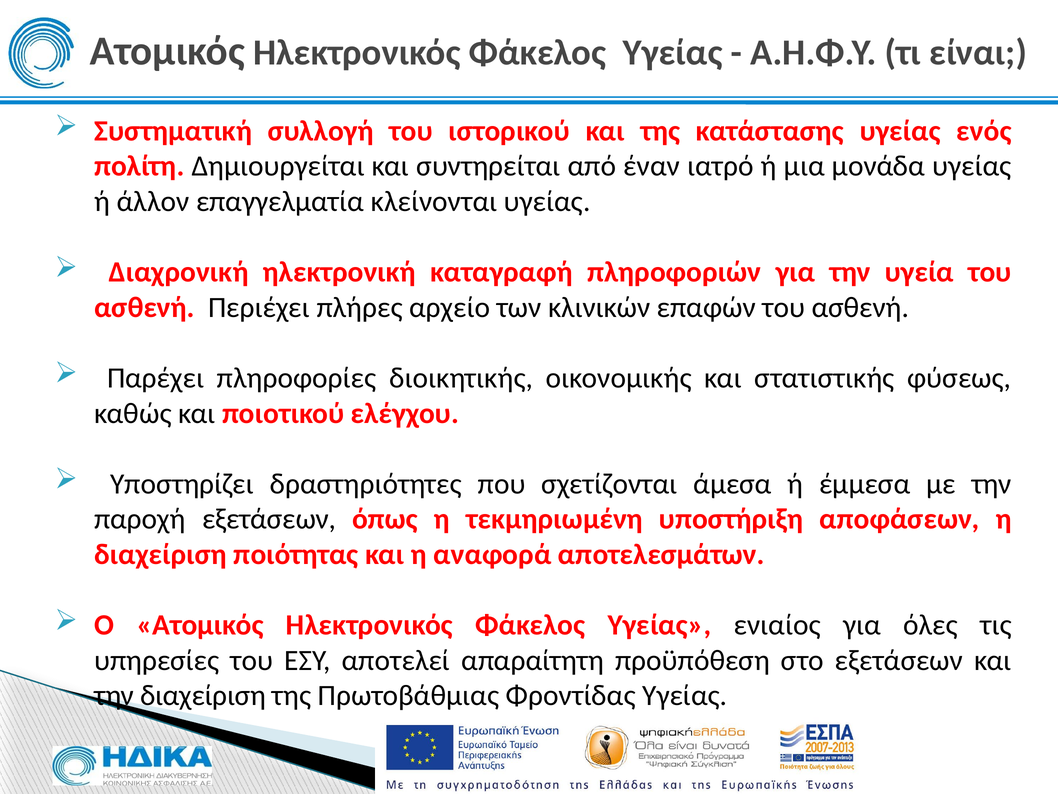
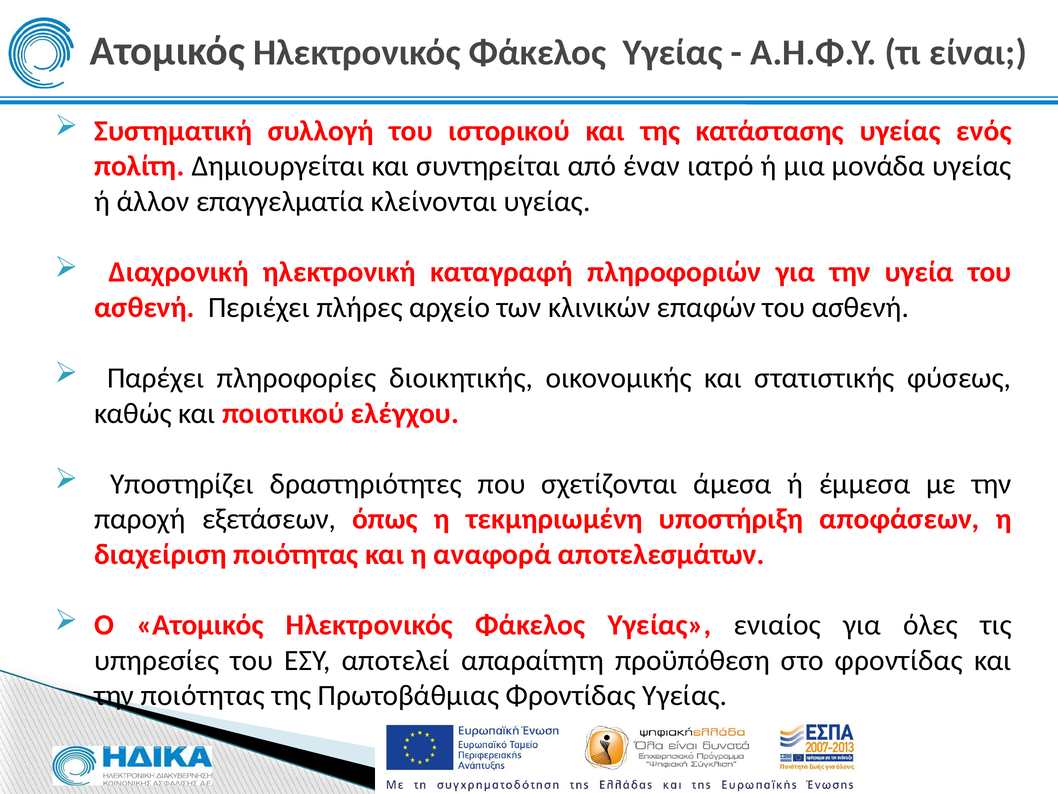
στο εξετάσεων: εξετάσεων -> φροντίδας (899, 660)
την διαχείριση: διαχείριση -> ποιότητας (203, 695)
